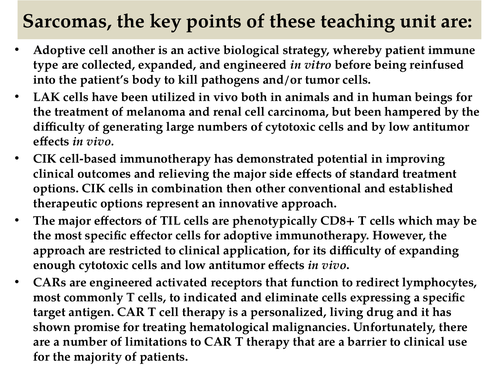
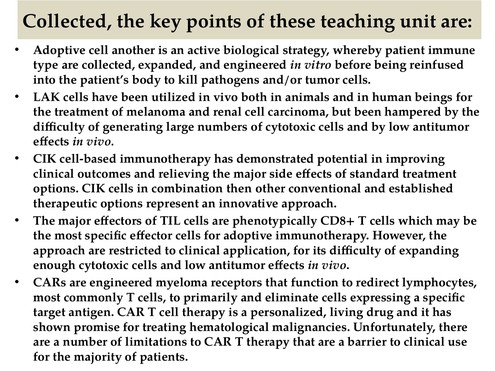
Sarcomas: Sarcomas -> Collected (67, 21)
activated: activated -> myeloma (182, 283)
indicated: indicated -> primarily (210, 298)
